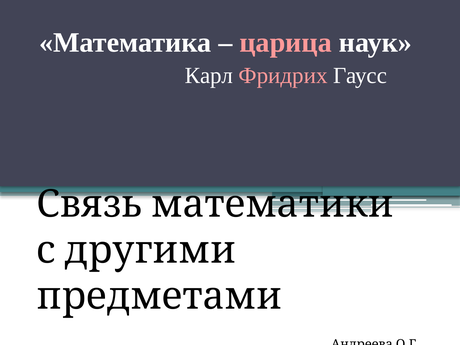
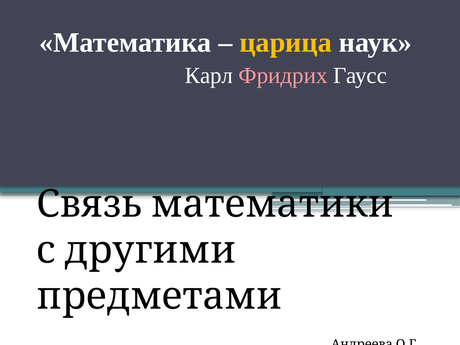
царица colour: pink -> yellow (286, 43)
